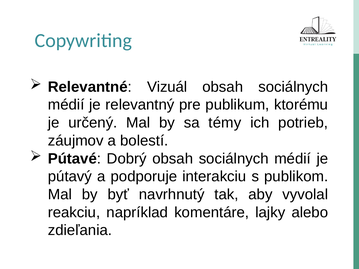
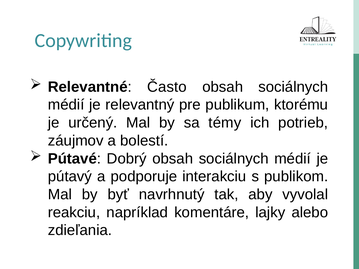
Vizuál: Vizuál -> Často (167, 87)
